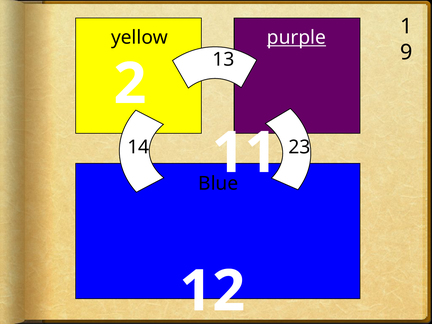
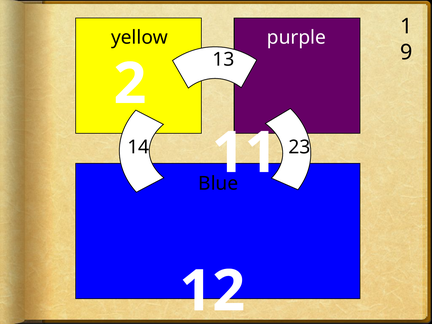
purple underline: present -> none (296, 38)
